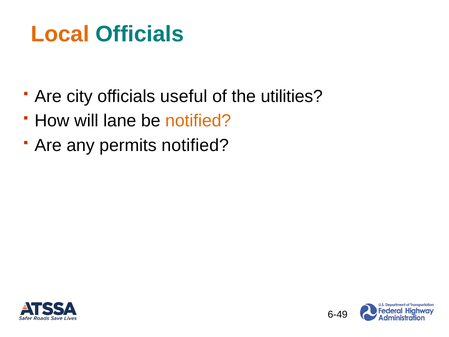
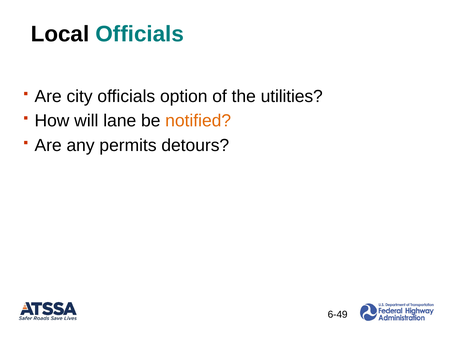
Local colour: orange -> black (60, 34)
useful: useful -> option (184, 96)
permits notified: notified -> detours (195, 145)
